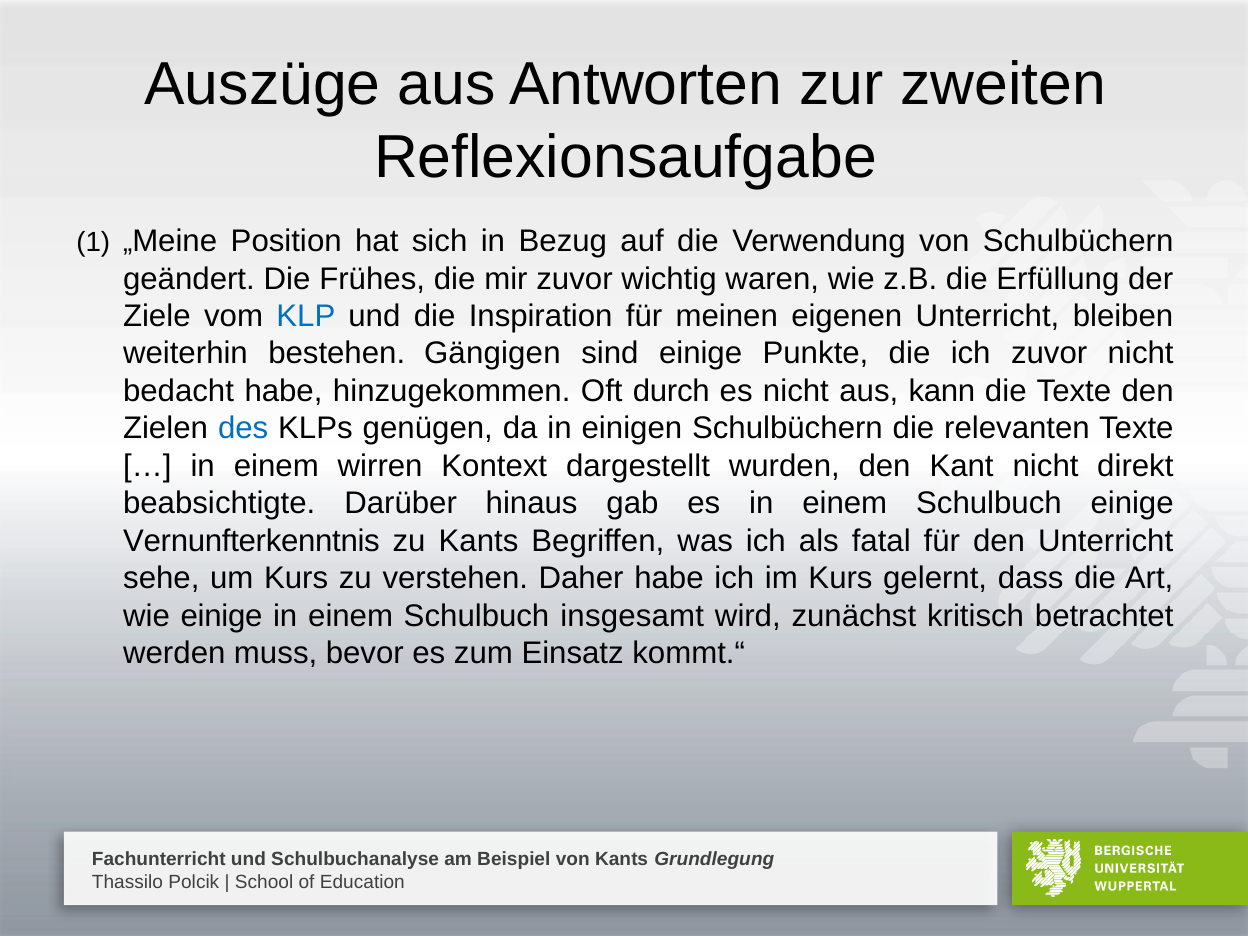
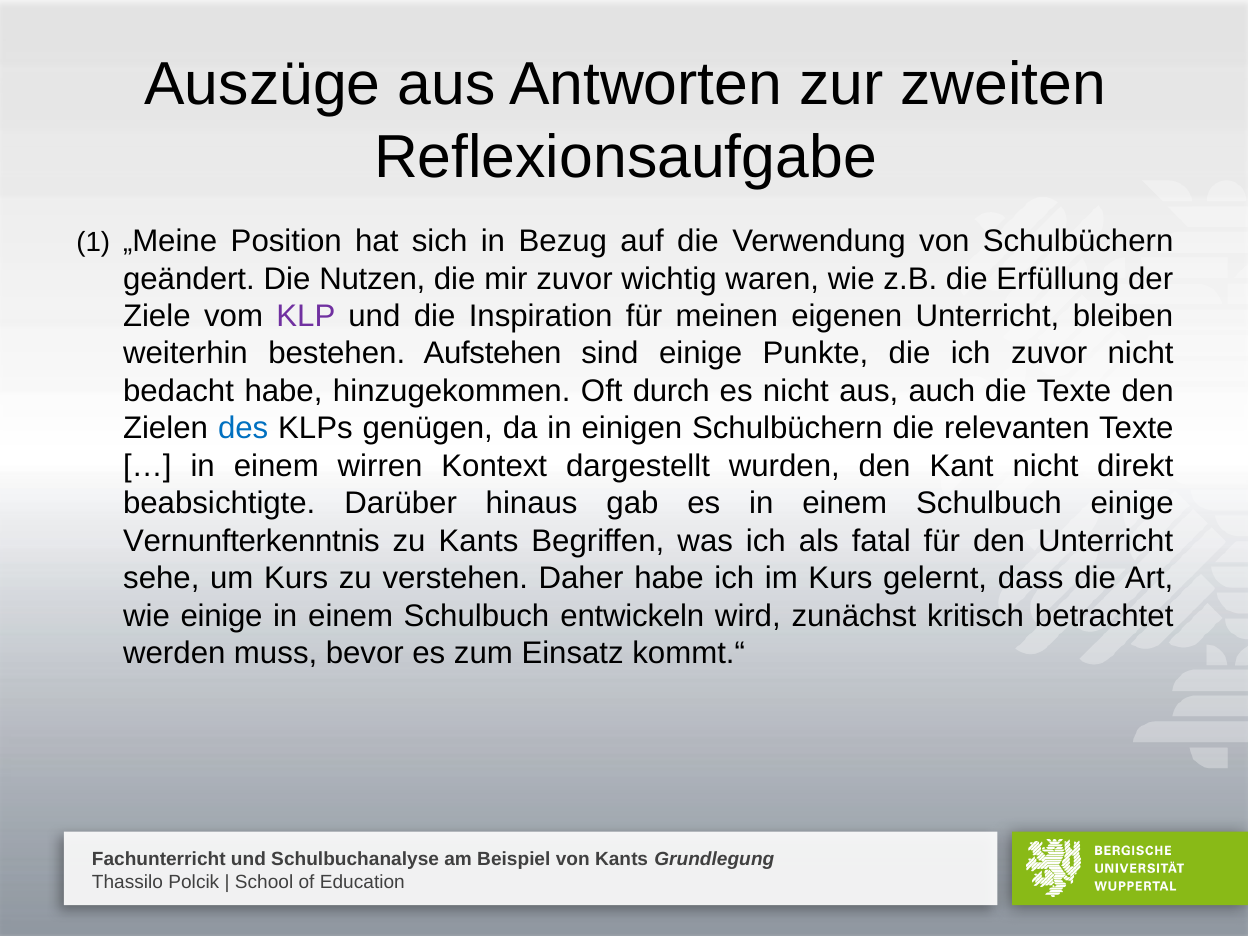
Frühes: Frühes -> Nutzen (372, 279)
KLP colour: blue -> purple (306, 316)
Gängigen: Gängigen -> Aufstehen (493, 354)
kann: kann -> auch (942, 391)
insgesamt: insgesamt -> entwickeln (632, 616)
